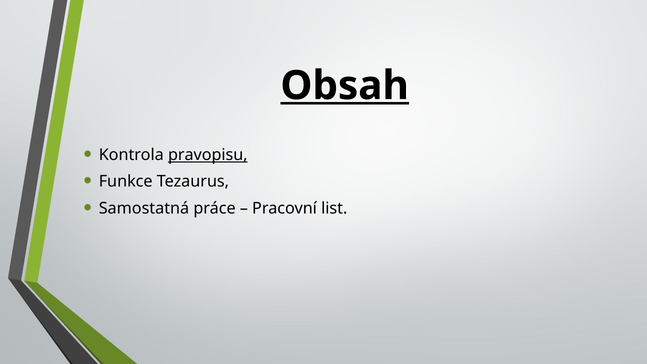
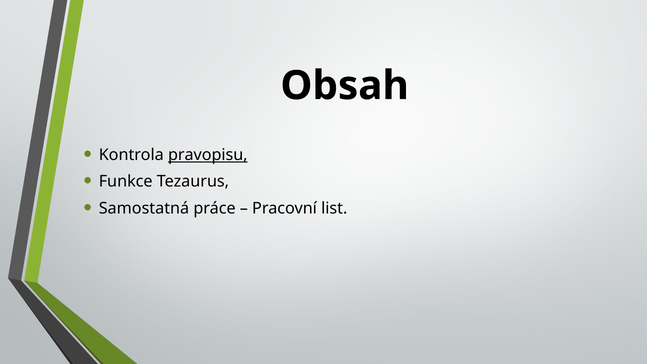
Obsah underline: present -> none (345, 86)
